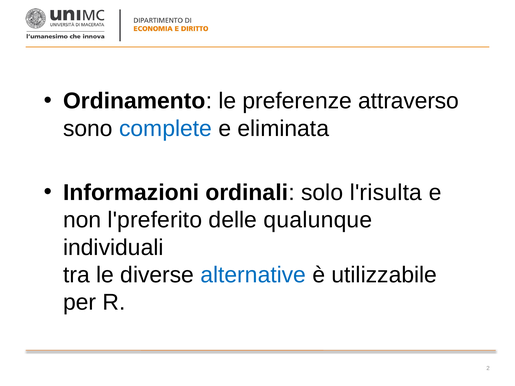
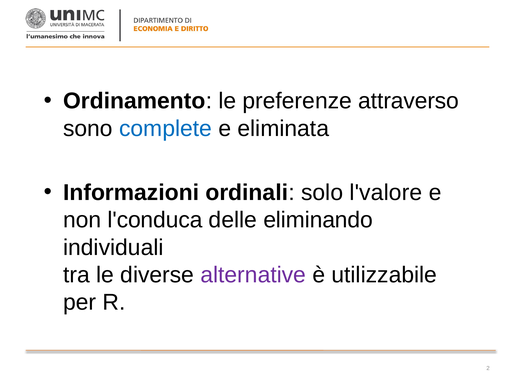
l'risulta: l'risulta -> l'valore (386, 193)
l'preferito: l'preferito -> l'conduca (155, 220)
qualunque: qualunque -> eliminando (318, 220)
alternative colour: blue -> purple (253, 275)
